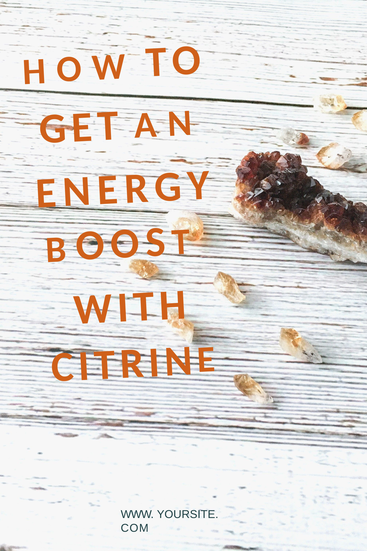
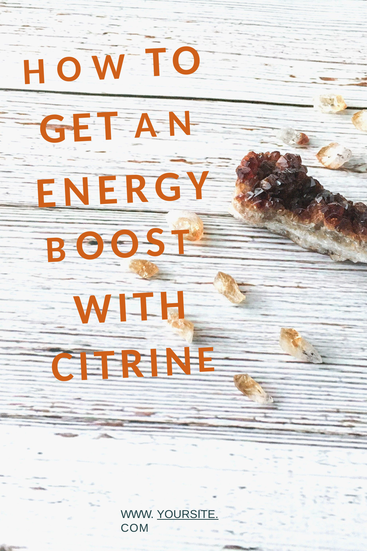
YOURSITE underline: none -> present (188, 514)
